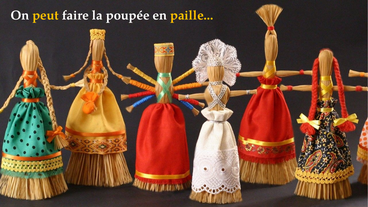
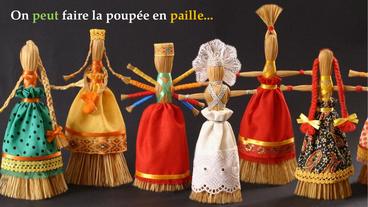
peut colour: yellow -> light green (46, 15)
